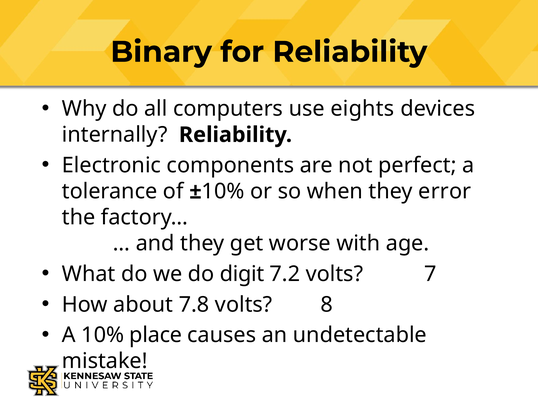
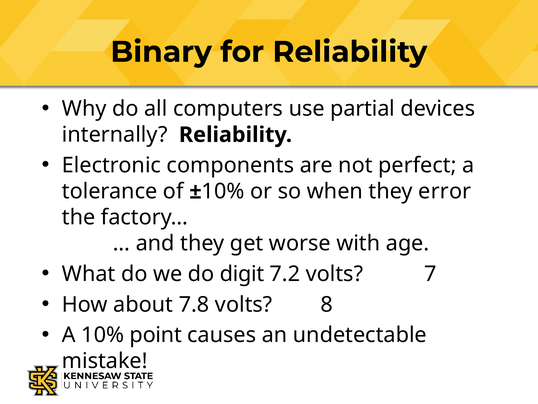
eights: eights -> partial (363, 109)
place: place -> point (156, 335)
